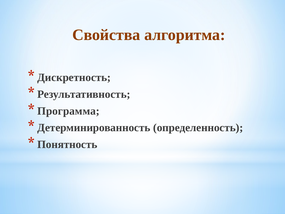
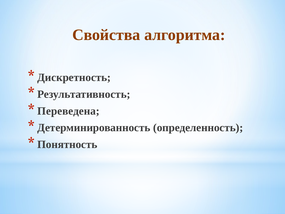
Программа: Программа -> Переведена (68, 111)
